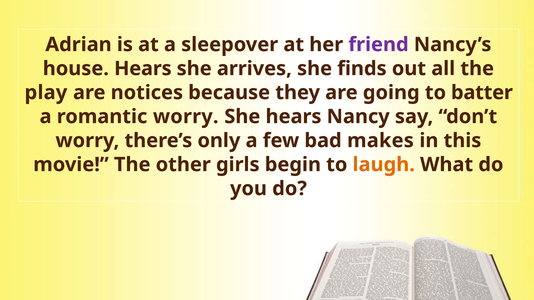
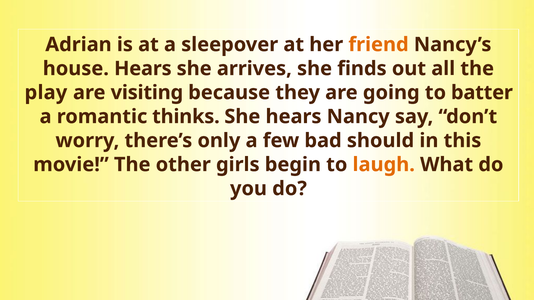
friend colour: purple -> orange (379, 45)
notices: notices -> visiting (147, 93)
romantic worry: worry -> thinks (186, 117)
makes: makes -> should (381, 141)
